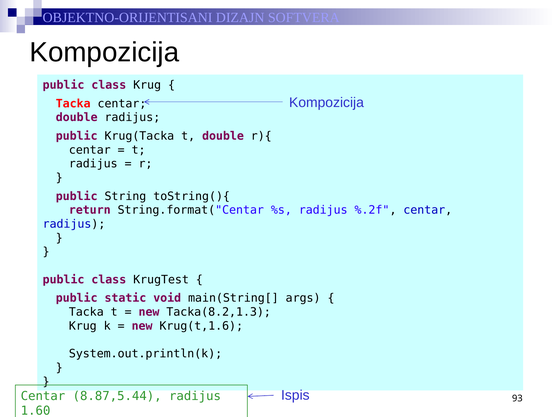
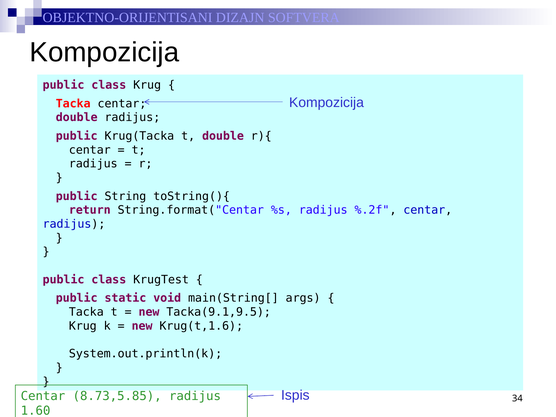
Tacka(8.2,1.3: Tacka(8.2,1.3 -> Tacka(9.1,9.5 (219, 312)
93: 93 -> 34 (517, 399)
8.87,5.44: 8.87,5.44 -> 8.73,5.85 (117, 396)
